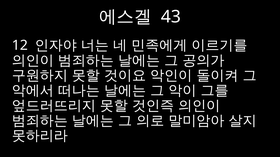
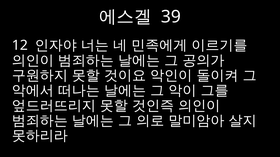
43: 43 -> 39 (171, 17)
